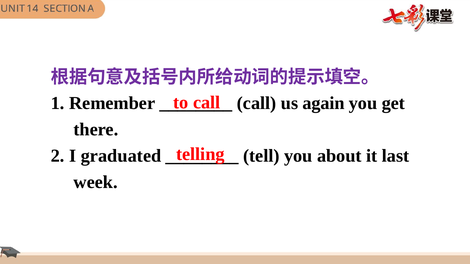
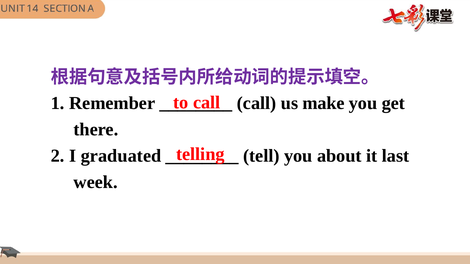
again: again -> make (324, 103)
